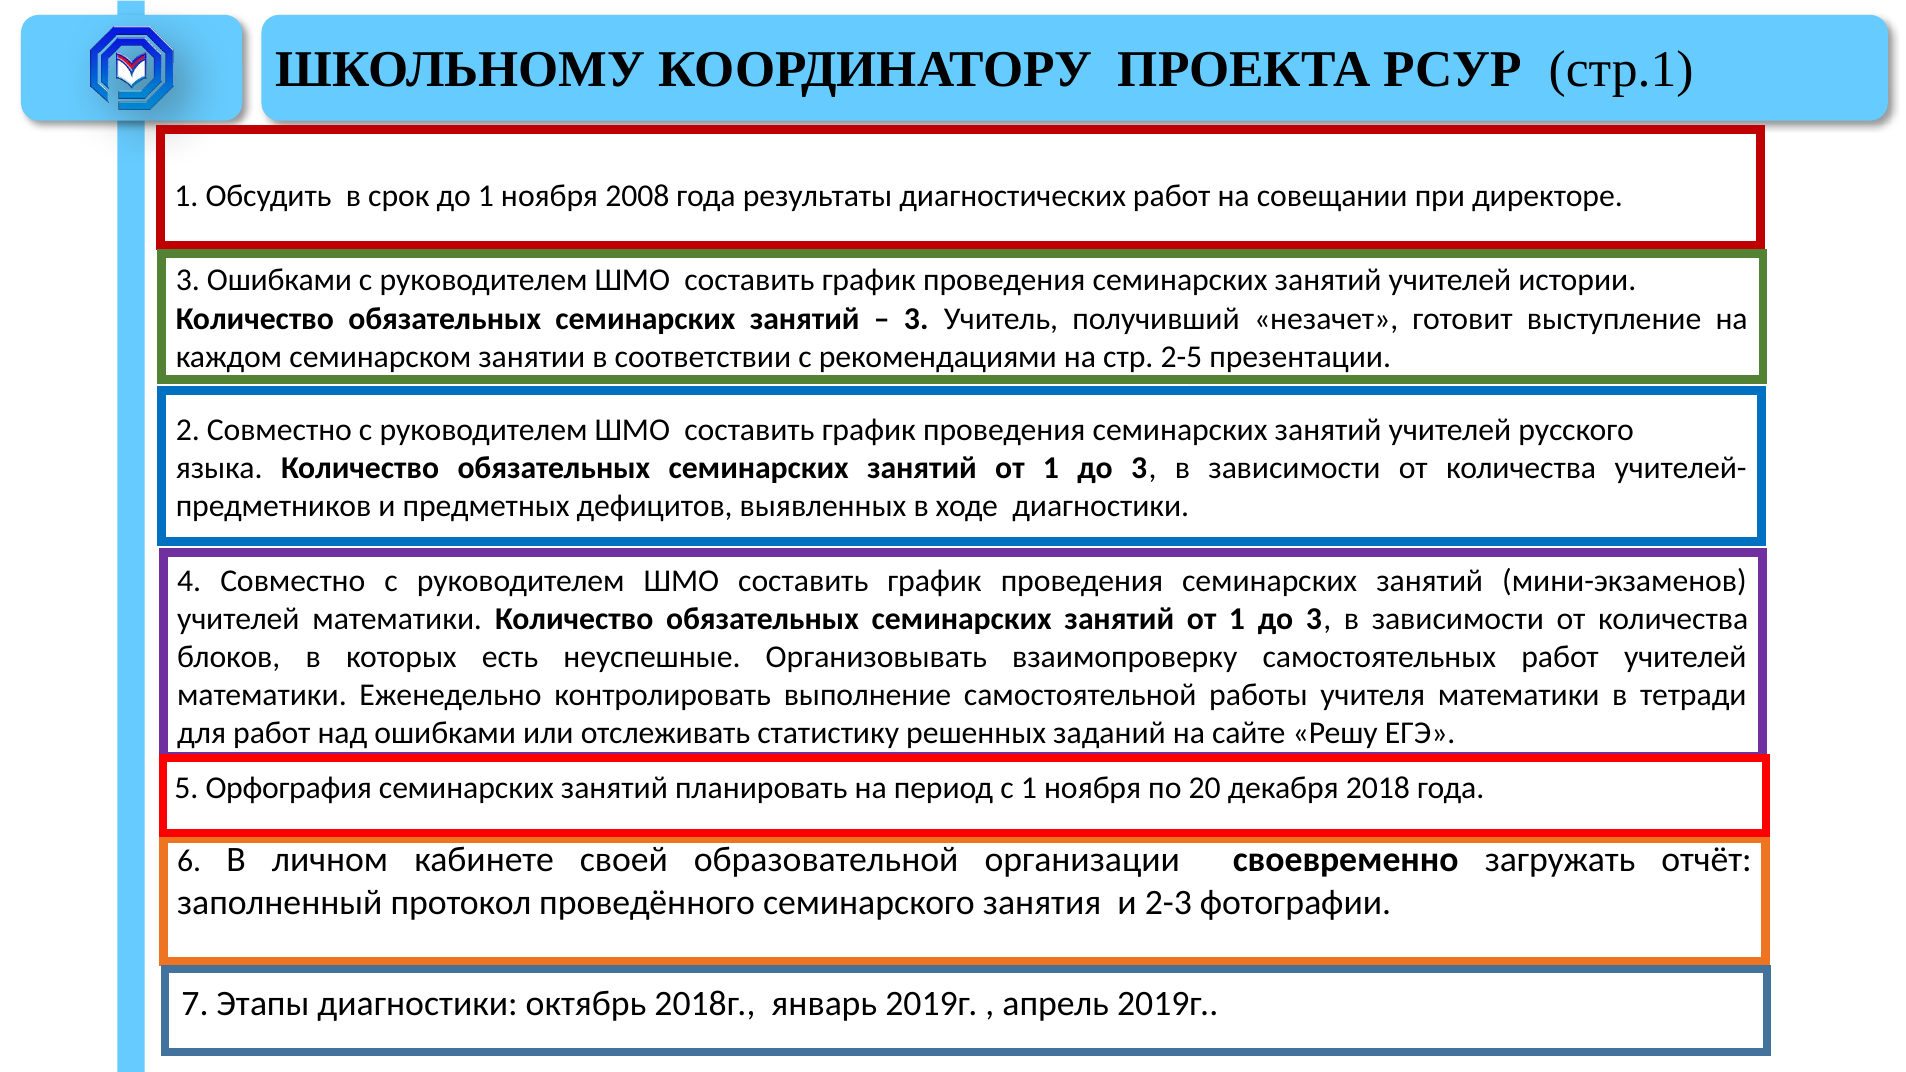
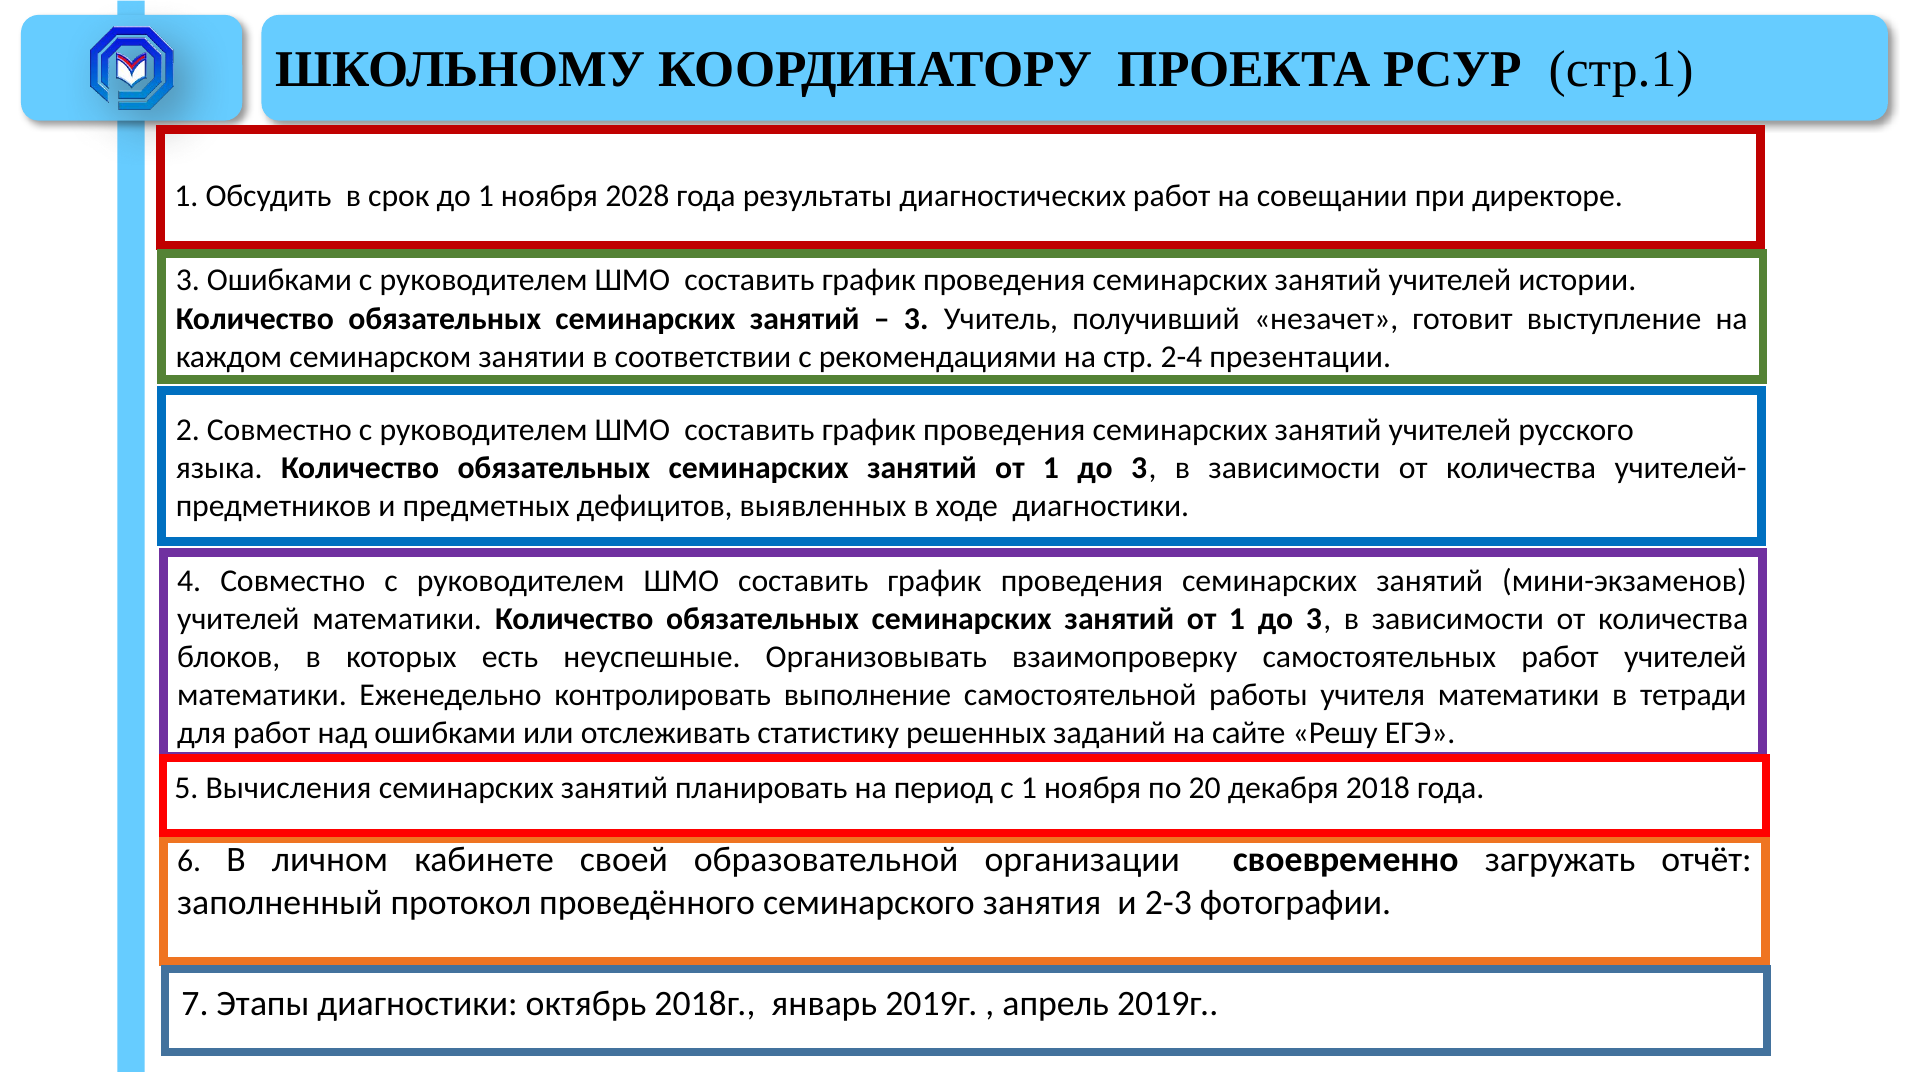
2008: 2008 -> 2028 (637, 196)
2-5: 2-5 -> 2-4 (1181, 357)
Орфография: Орфография -> Вычисления (289, 788)
